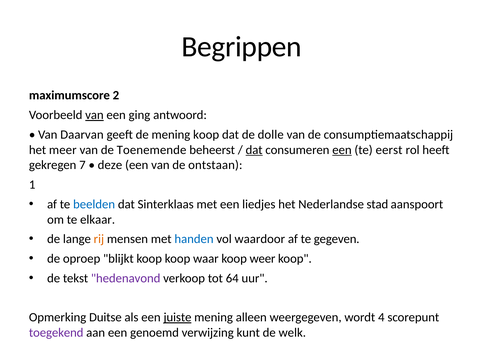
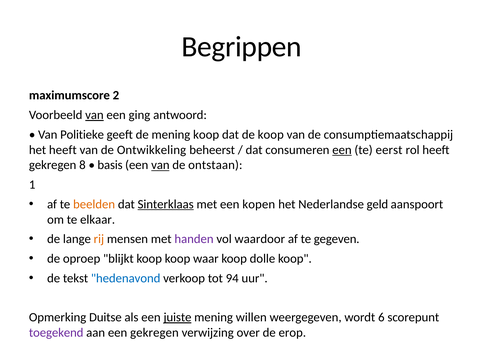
Daarvan: Daarvan -> Politieke (82, 135)
de dolle: dolle -> koop (271, 135)
het meer: meer -> heeft (63, 150)
Toenemende: Toenemende -> Ontwikkeling (152, 150)
dat underline: present -> none (254, 150)
7: 7 -> 8 (82, 165)
deze: deze -> basis (110, 165)
van underline: none -> present (160, 165)
beelden colour: blue -> orange (94, 204)
Sinterklaas underline: none -> present (166, 204)
liedjes: liedjes -> kopen (259, 204)
stad: stad -> geld (377, 204)
handen colour: blue -> purple (194, 239)
weer: weer -> dolle (262, 259)
hedenavond colour: purple -> blue (126, 278)
64: 64 -> 94 (232, 278)
alleen: alleen -> willen (251, 318)
4: 4 -> 6 (381, 318)
een genoemd: genoemd -> gekregen (154, 333)
kunt: kunt -> over (248, 333)
welk: welk -> erop (292, 333)
